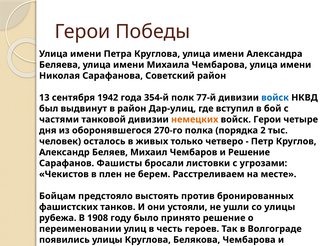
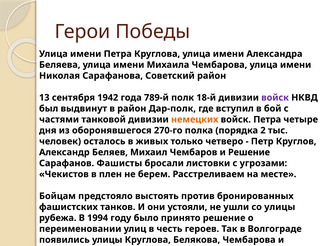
354-й: 354-й -> 789-й (156, 98)
77-й: 77-й -> 18-й (206, 98)
войск colour: blue -> purple (275, 98)
Дар-улиц: Дар-улиц -> Дар-полк (172, 109)
войск Герои: Герои -> Петра (267, 119)
1908: 1908 -> 1994 (98, 218)
